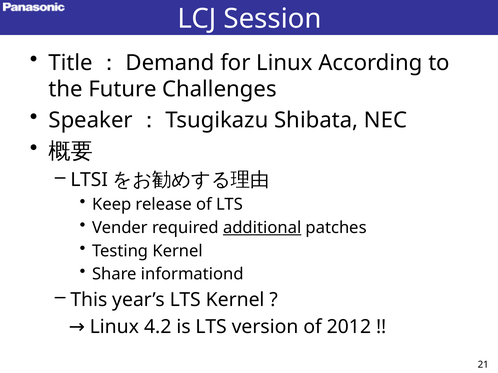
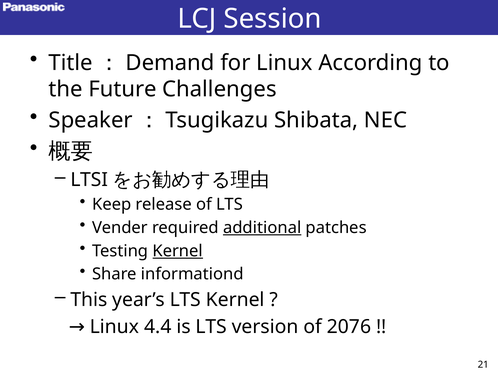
Kernel underline: none -> present (178, 251)
4.2: 4.2 -> 4.4 (158, 327)
2012: 2012 -> 2076 (349, 327)
